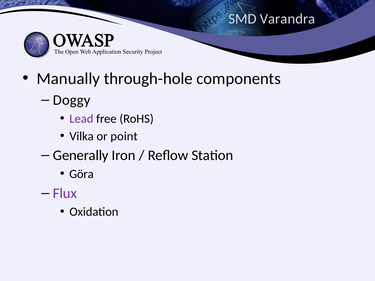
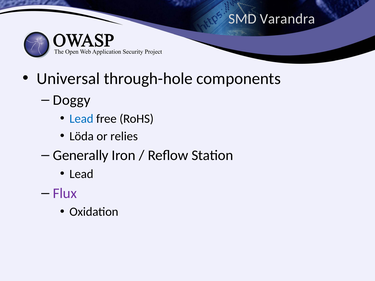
Manually: Manually -> Universal (68, 79)
Lead colour: purple -> blue (81, 119)
Vilka: Vilka -> Löda (82, 136)
point: point -> relies (124, 136)
Göra: Göra -> Lead (81, 174)
